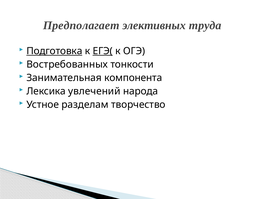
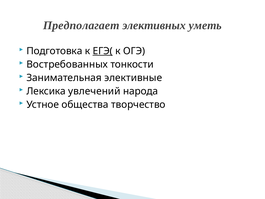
труда: труда -> уметь (205, 25)
Подготовка underline: present -> none (54, 51)
компонента: компонента -> элективные (133, 78)
разделам: разделам -> общества (85, 105)
